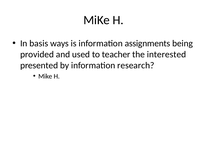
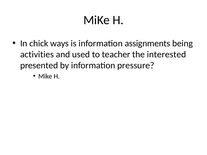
basis: basis -> chick (39, 43)
provided: provided -> activities (37, 54)
research: research -> pressure (136, 66)
